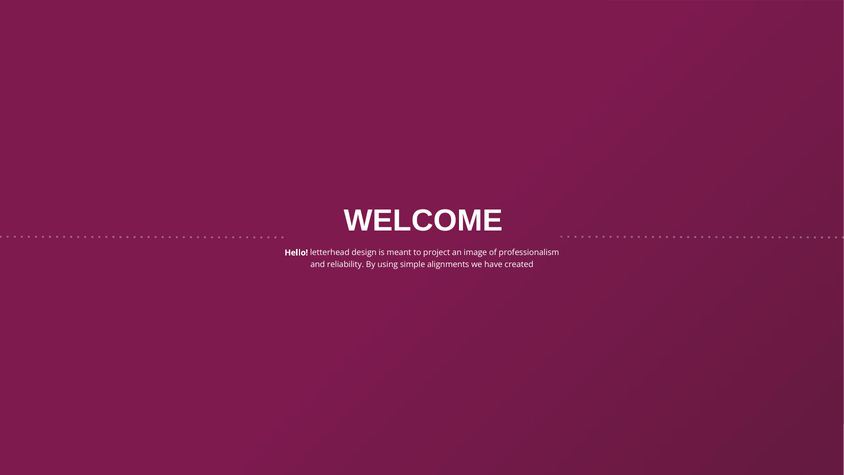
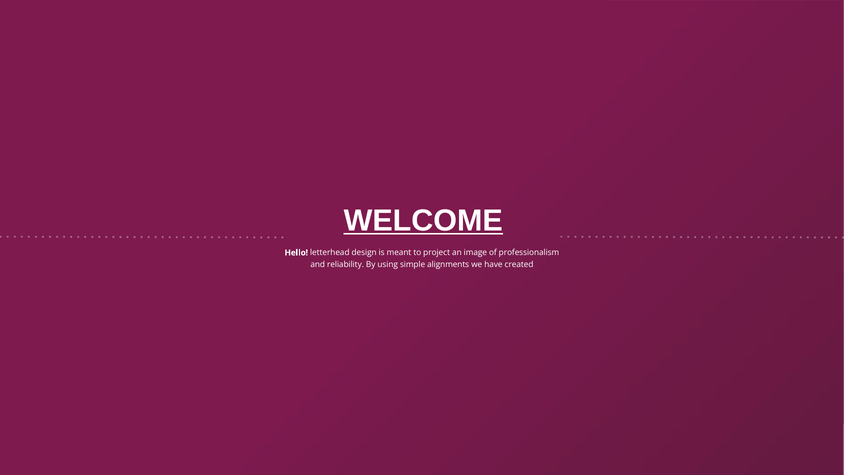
WELCOME underline: none -> present (423, 221)
